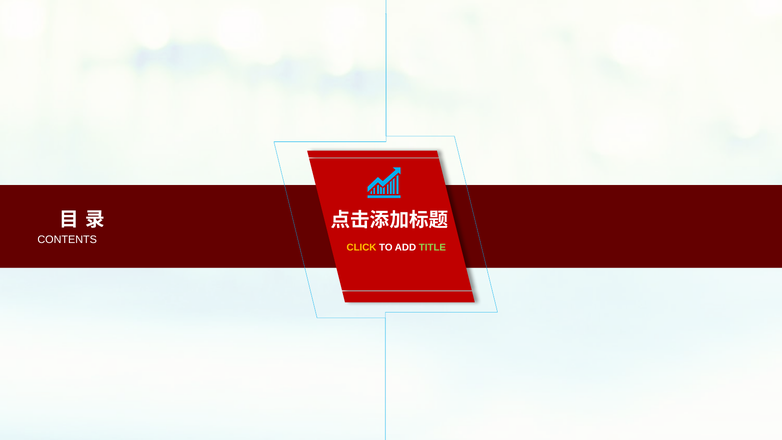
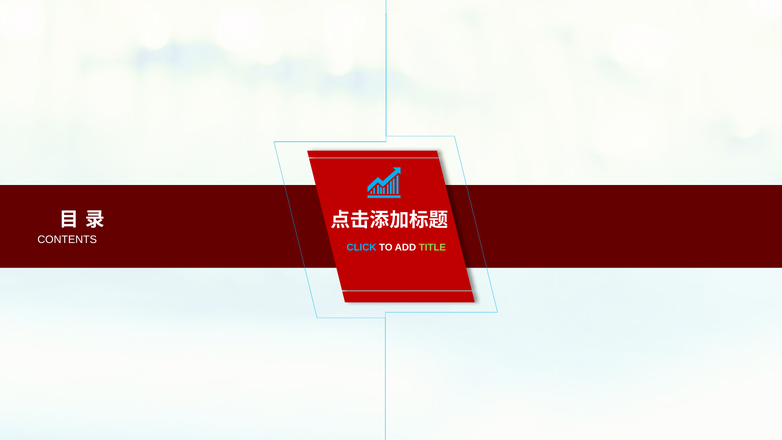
CLICK colour: yellow -> light blue (362, 248)
